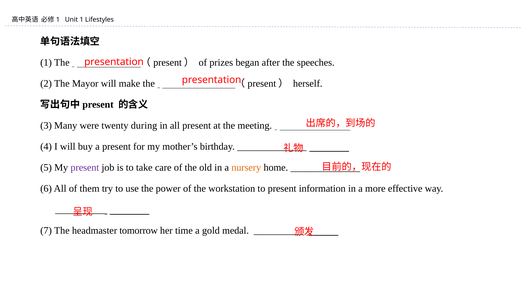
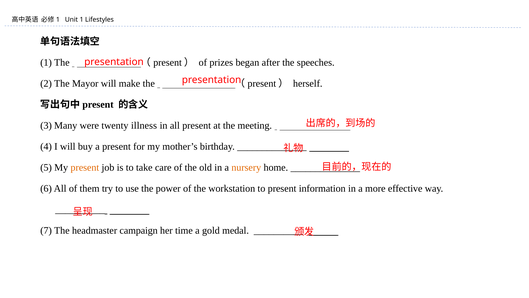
during: during -> illness (144, 125)
present colour: purple -> orange (85, 167)
tomorrow: tomorrow -> campaign (139, 230)
